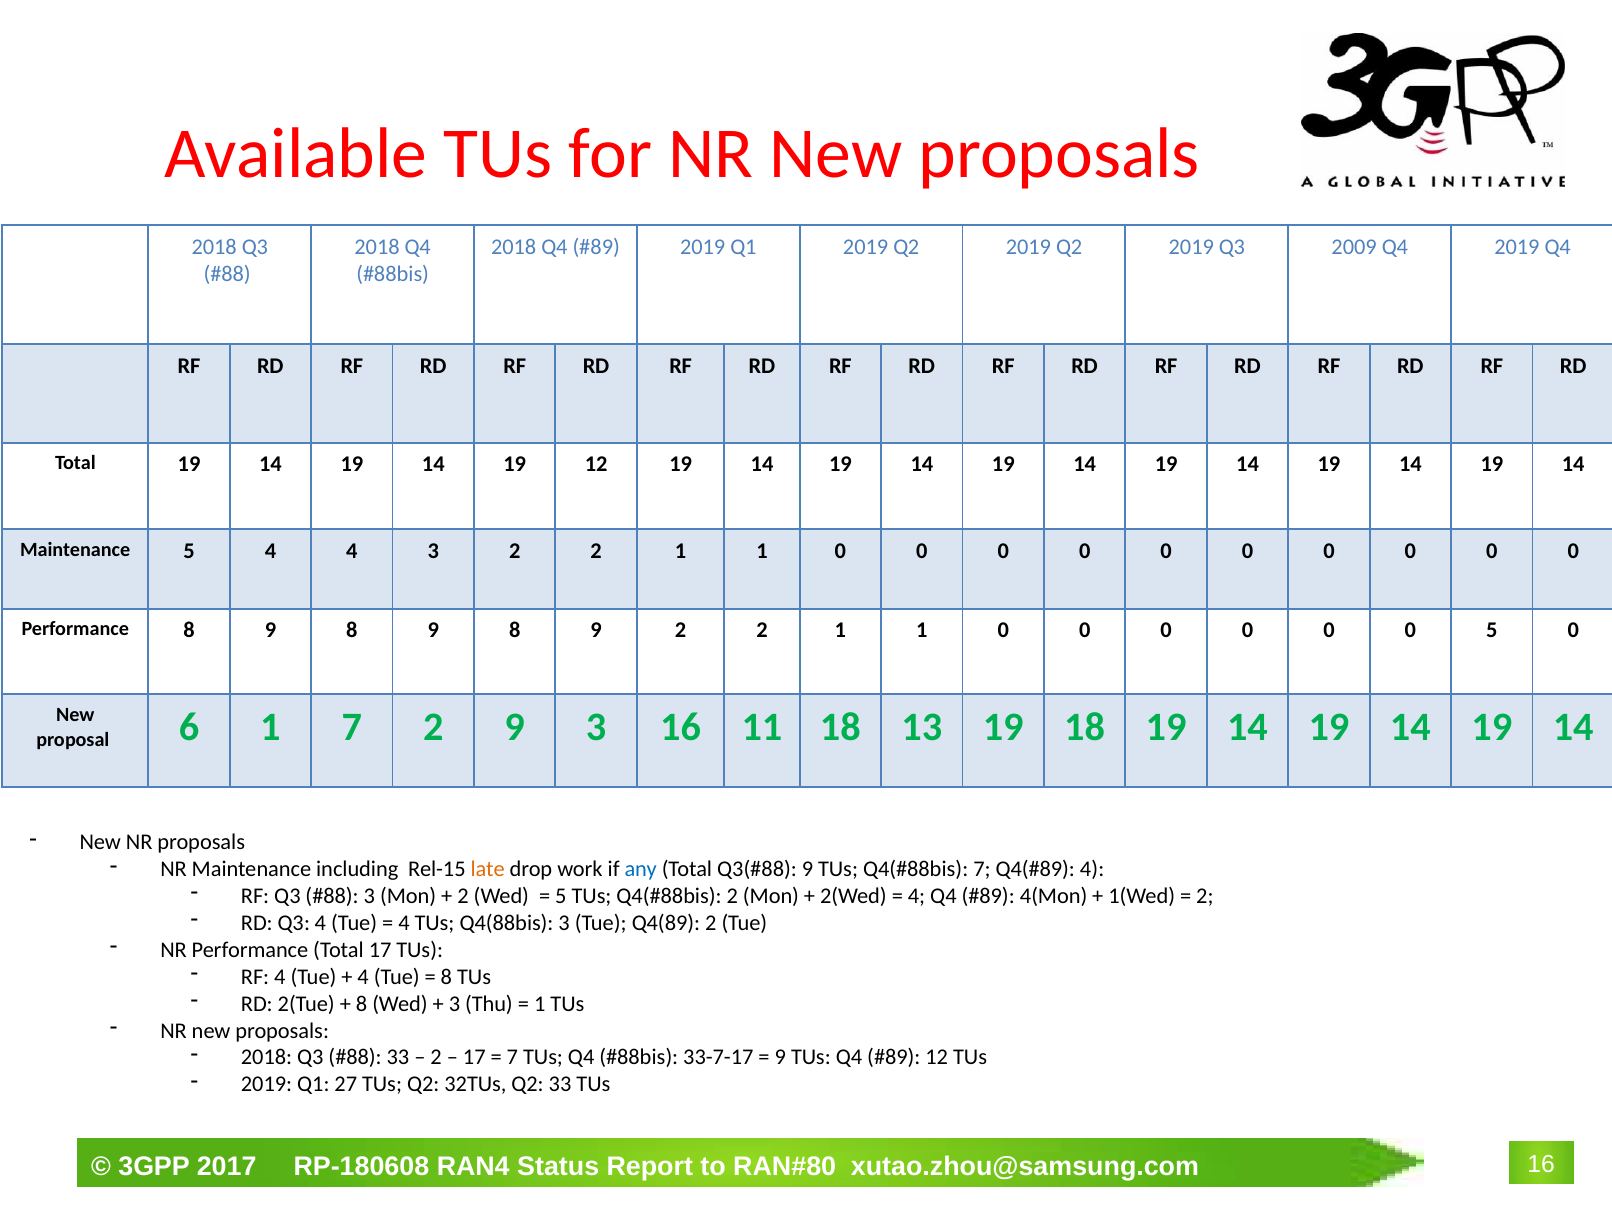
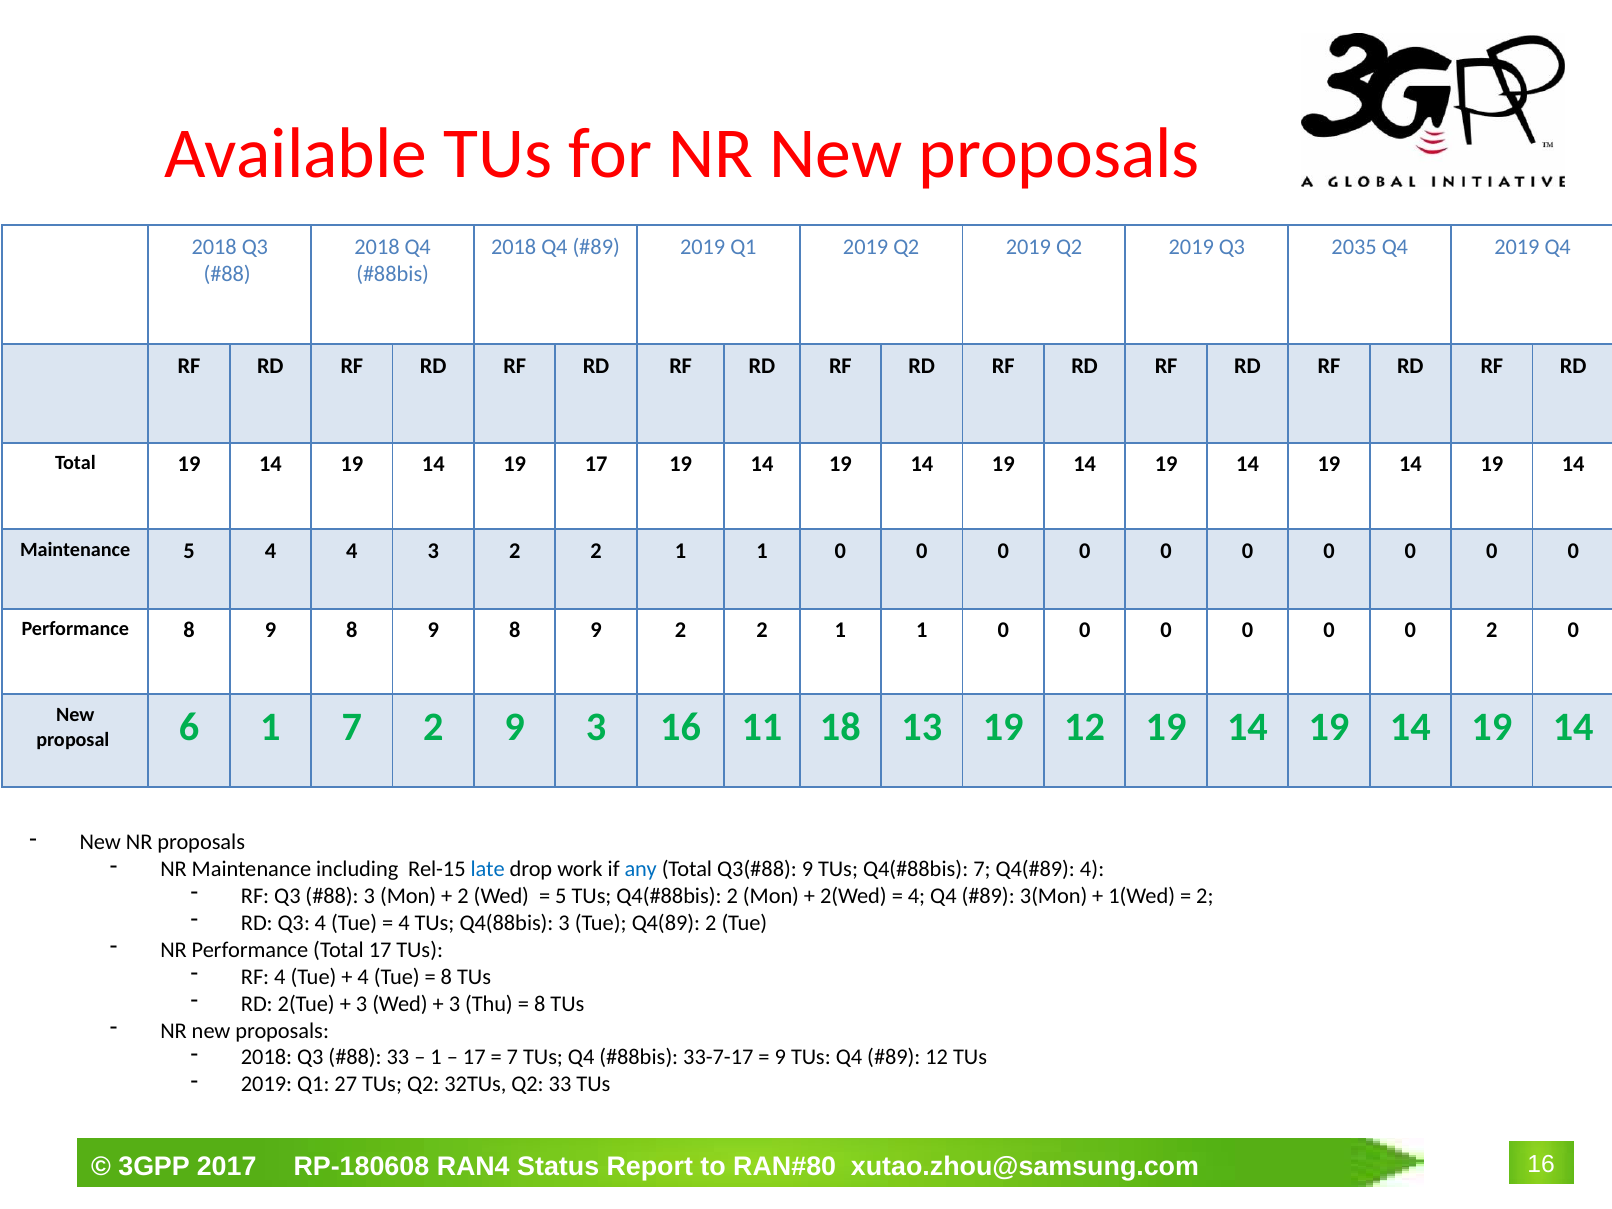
Q3 2009: 2009 -> 2035 (1354, 247)
19 12: 12 -> 17 (596, 465)
0 5: 5 -> 2 (1492, 630)
19 18: 18 -> 12 (1085, 728)
late colour: orange -> blue (488, 869)
4(Mon: 4(Mon -> 3(Mon (1054, 896)
8: 8 -> 3 (362, 1004)
1: 1 -> 8 (540, 1004)
2: 2 -> 1 (436, 1058)
